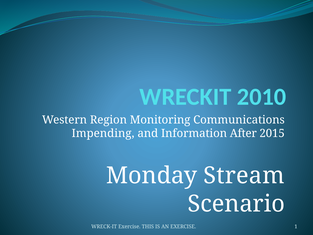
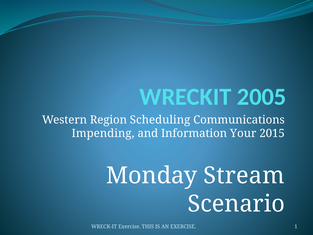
2010: 2010 -> 2005 (262, 97)
Monitoring: Monitoring -> Scheduling (160, 120)
After: After -> Your (243, 133)
